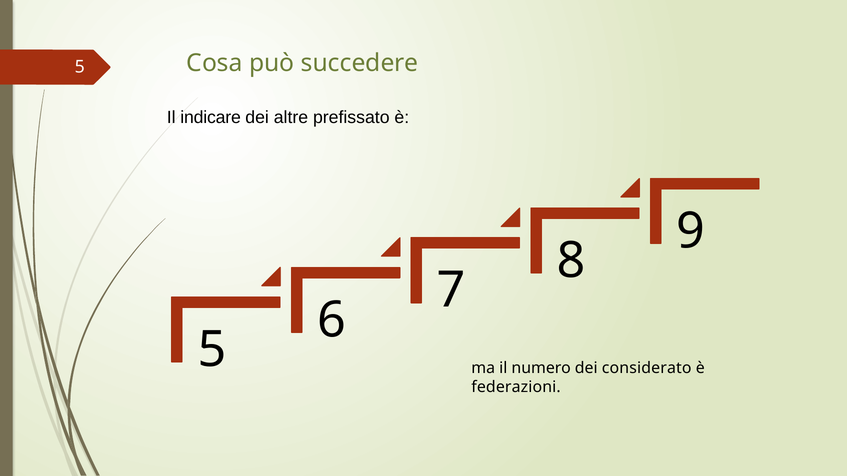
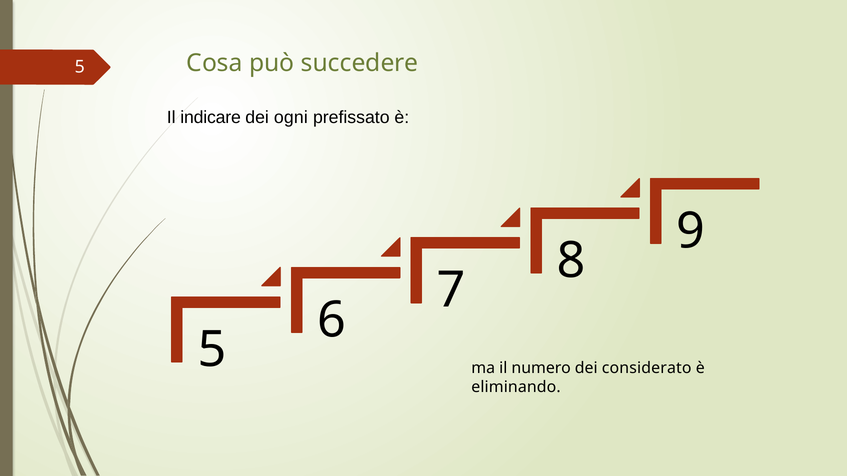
altre: altre -> ogni (291, 117)
federazioni: federazioni -> eliminando (516, 388)
